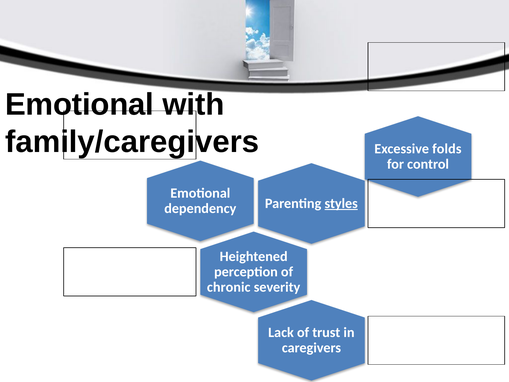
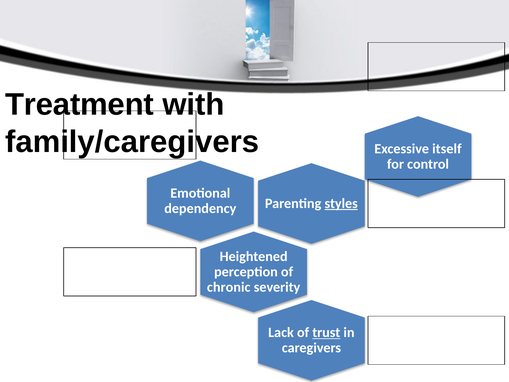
Emotional: Emotional -> Treatment (79, 104)
folds: folds -> itself (447, 149)
trust underline: none -> present (326, 332)
